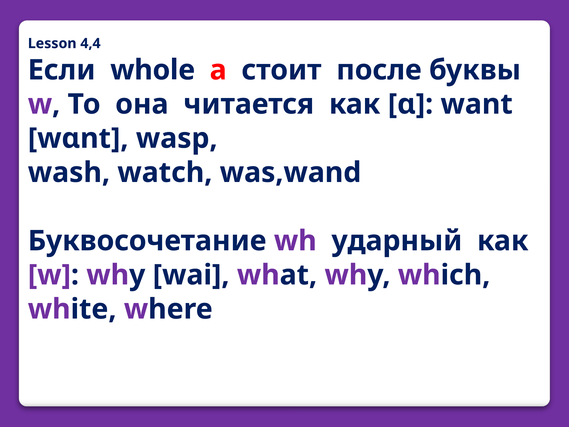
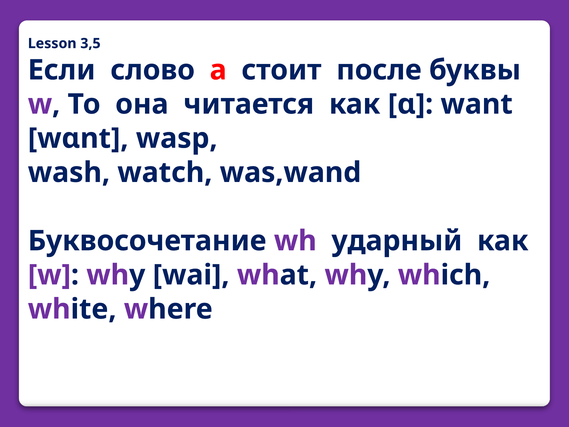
4,4: 4,4 -> 3,5 (90, 43)
whole: whole -> слово (153, 70)
